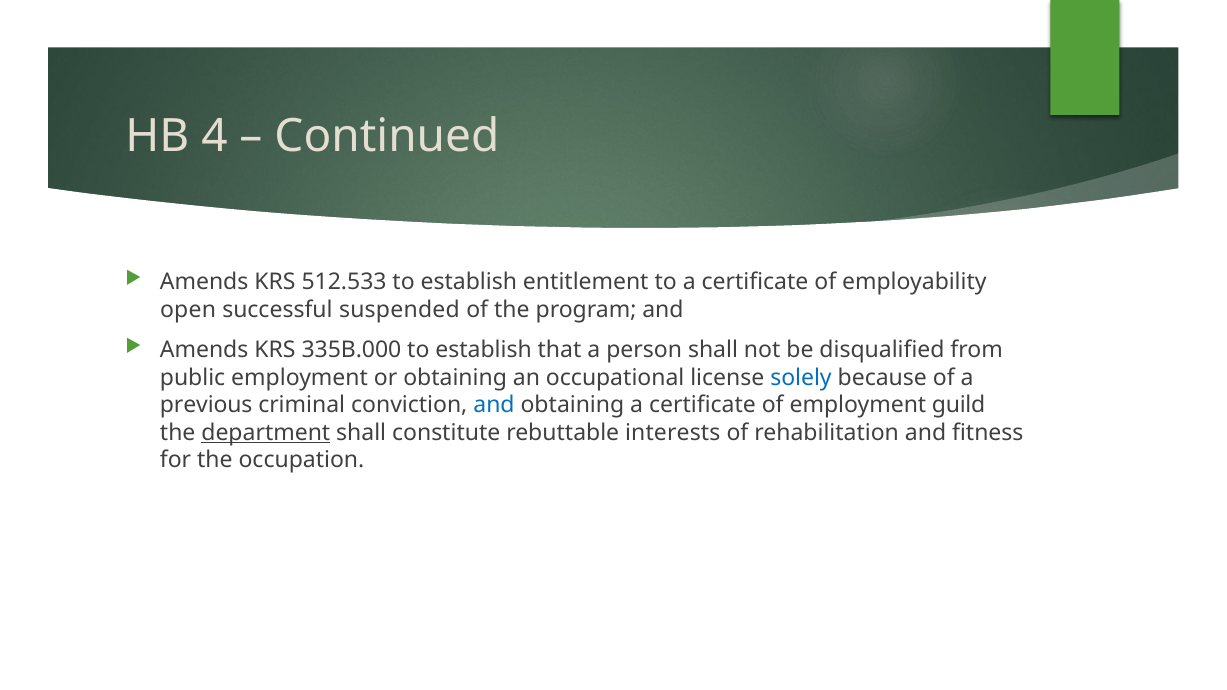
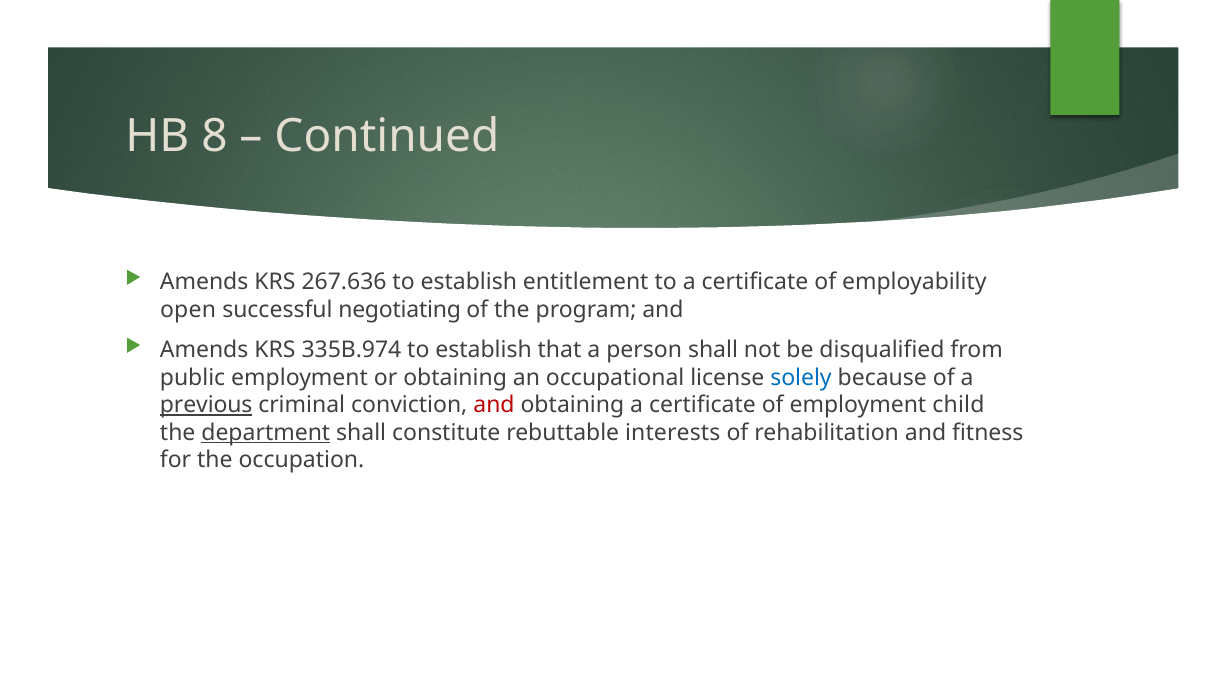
4: 4 -> 8 (215, 137)
512.533: 512.533 -> 267.636 (344, 282)
suspended: suspended -> negotiating (400, 310)
335B.000: 335B.000 -> 335B.974 (351, 350)
previous underline: none -> present (206, 405)
and colour: blue -> red (494, 405)
guild: guild -> child (958, 405)
